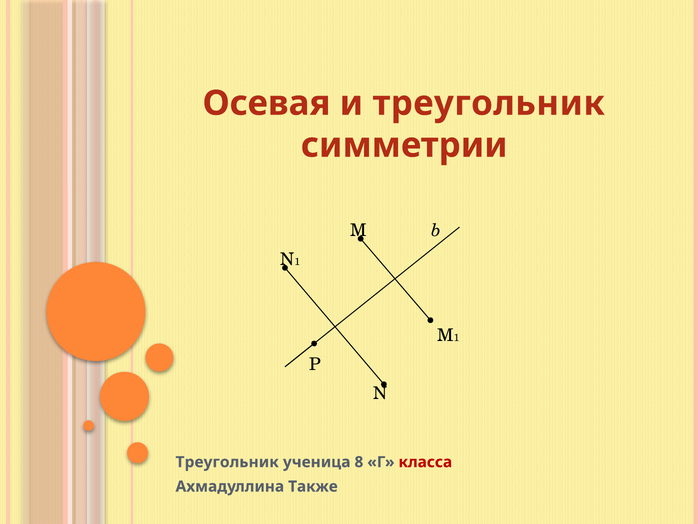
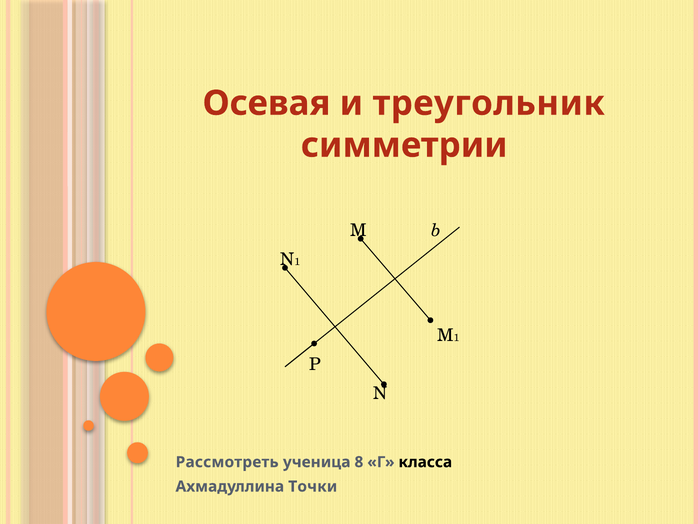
Треугольник: Треугольник -> Рассмотреть (227, 462)
класса colour: red -> black (425, 462)
Также: Также -> Точки (313, 486)
